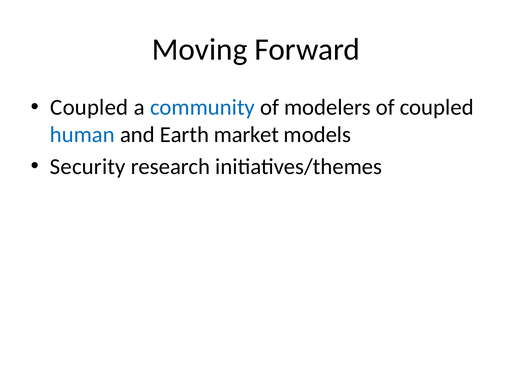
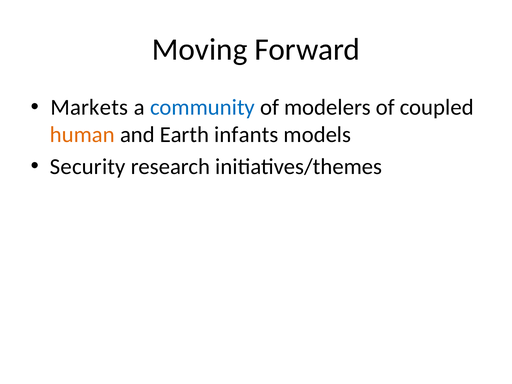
Coupled: Coupled -> Markets (89, 107)
human colour: blue -> orange (82, 135)
market: market -> infants (246, 135)
